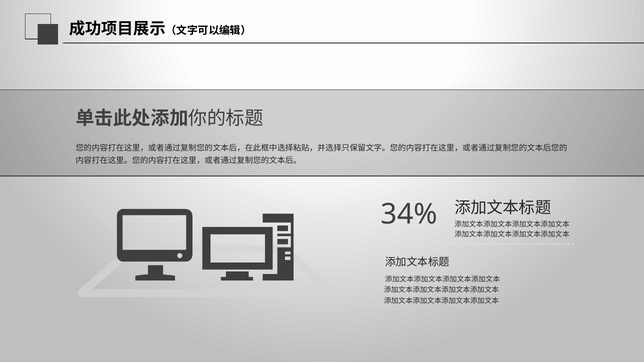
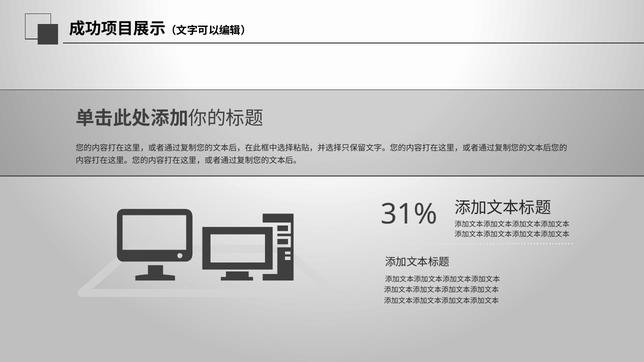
34%: 34% -> 31% (409, 215)
